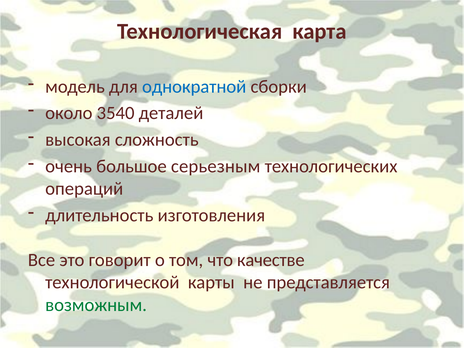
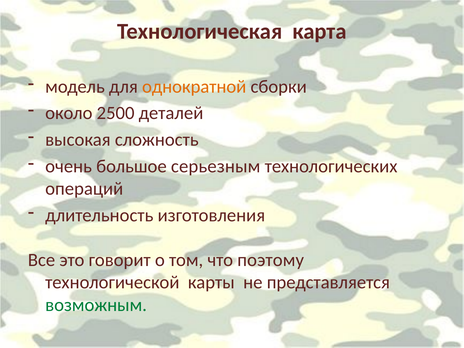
однократной colour: blue -> orange (194, 87)
3540: 3540 -> 2500 (116, 113)
качестве: качестве -> поэтому (271, 260)
